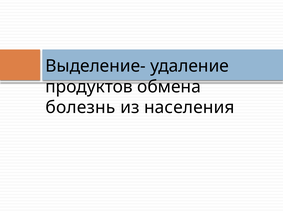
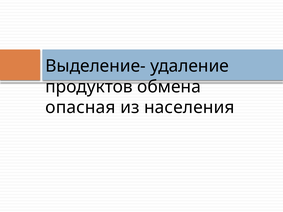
болезнь: болезнь -> опасная (80, 108)
